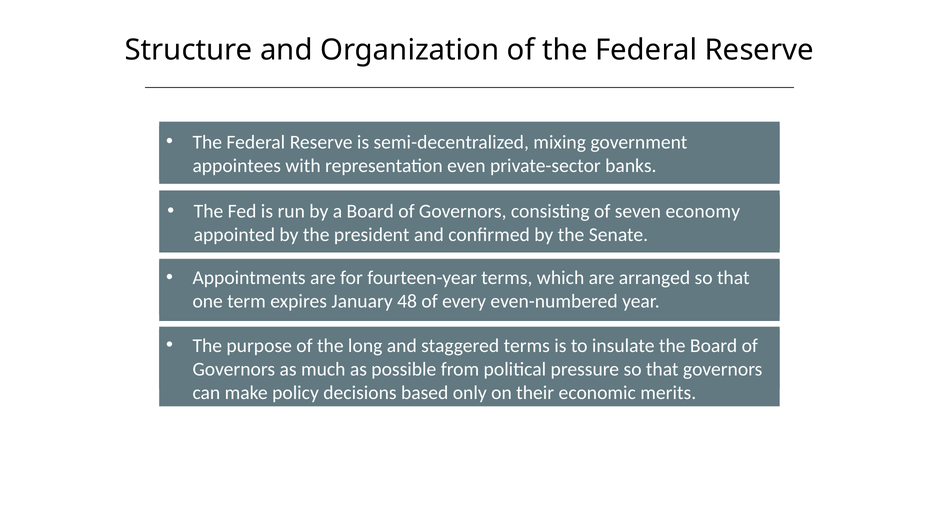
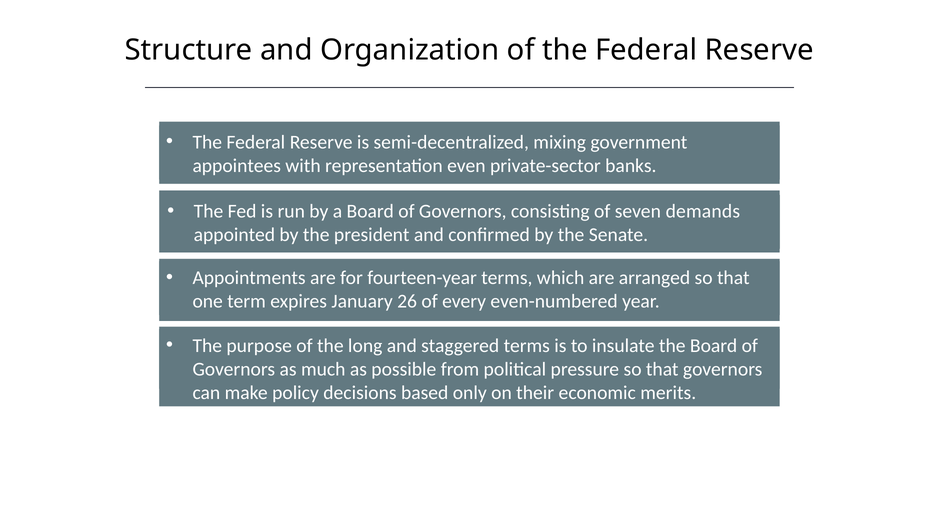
economy: economy -> demands (703, 212)
48: 48 -> 26 (407, 301)
